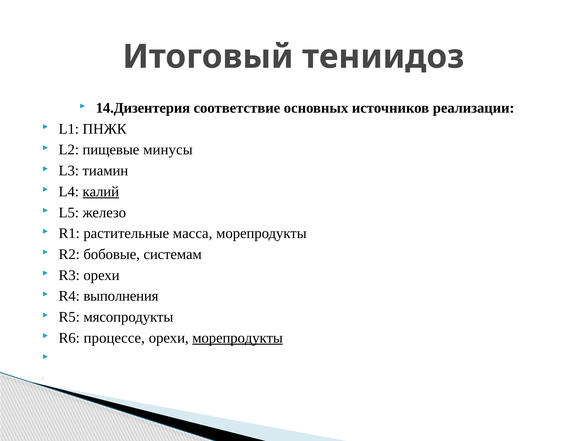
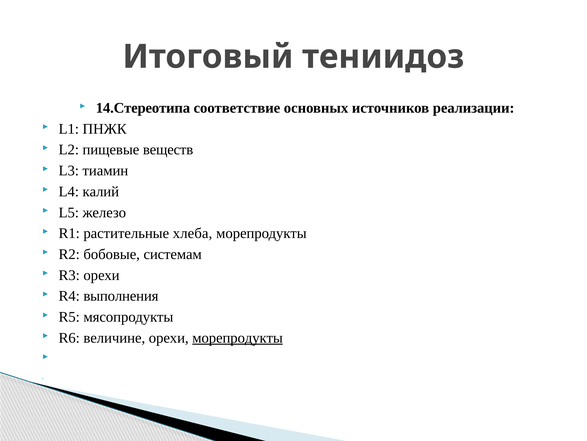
14.Дизентерия: 14.Дизентерия -> 14.Стереотипа (143, 108)
минусы: минусы -> веществ (168, 150)
калий underline: present -> none (101, 191)
масса: масса -> хлеба (193, 233)
процессе: процессе -> величине (114, 337)
